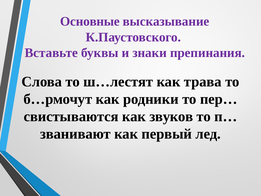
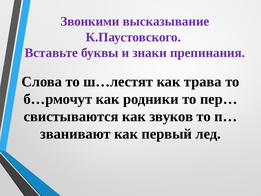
Основные: Основные -> Звонкими (90, 21)
